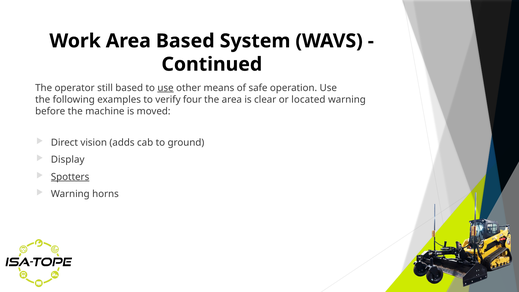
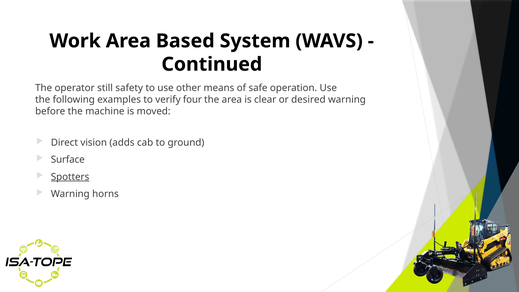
still based: based -> safety (129, 88)
use underline: present -> none (166, 88)
located: located -> desired (308, 99)
Display: Display -> Surface (68, 160)
